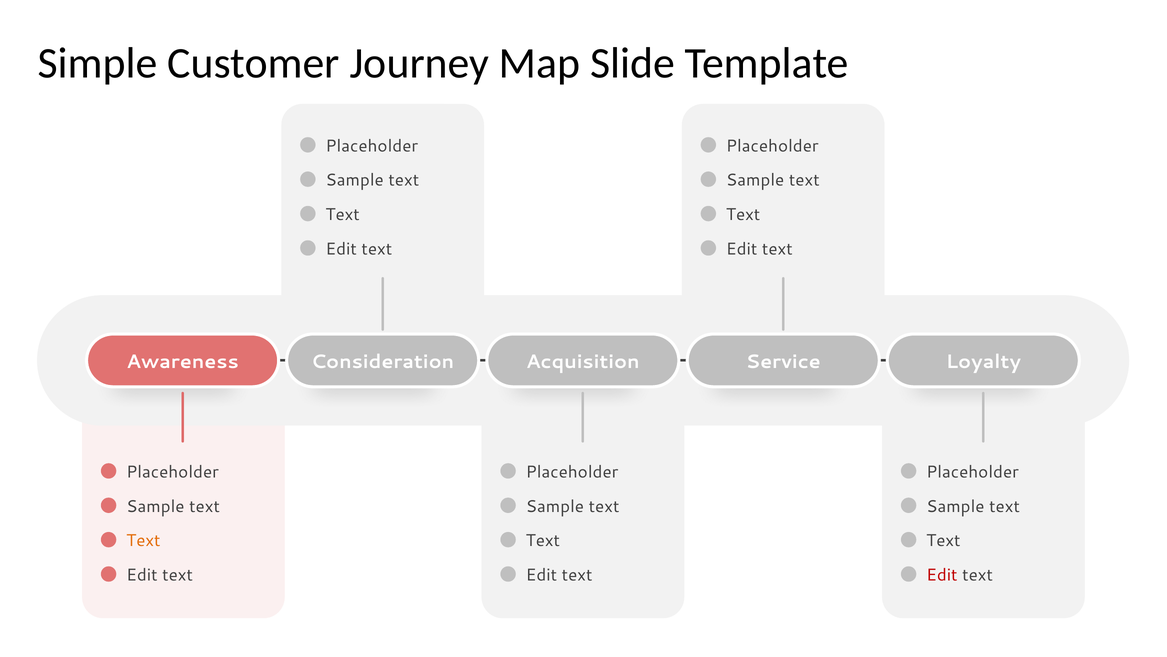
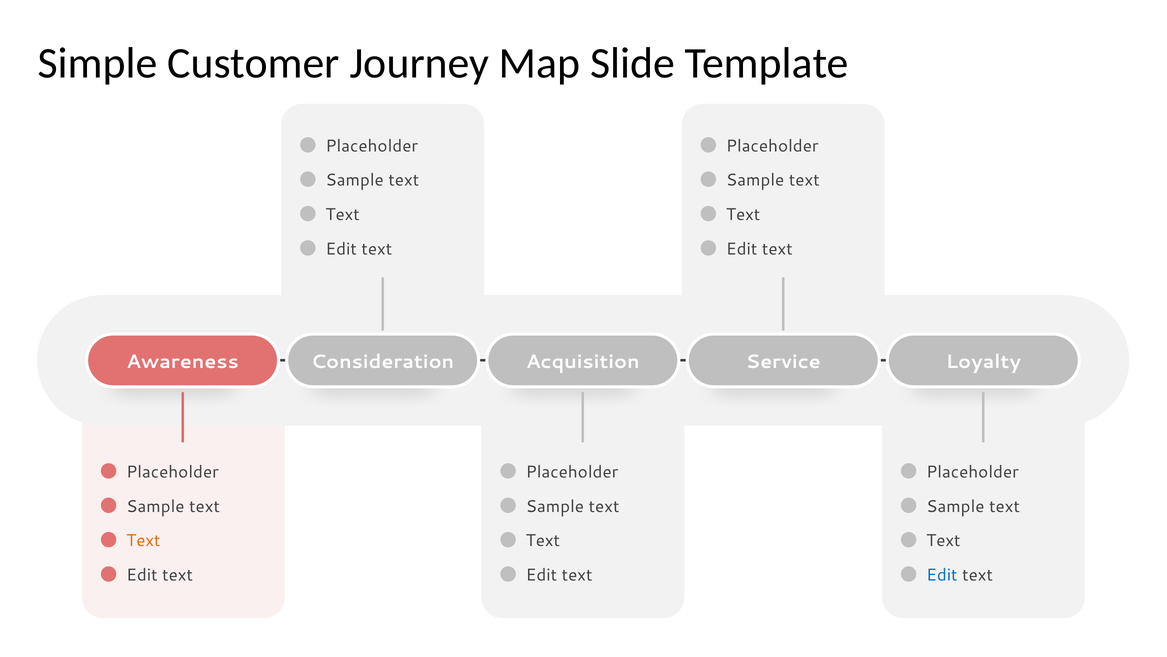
Edit colour: red -> blue (942, 575)
